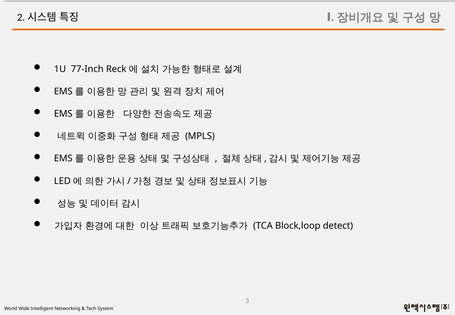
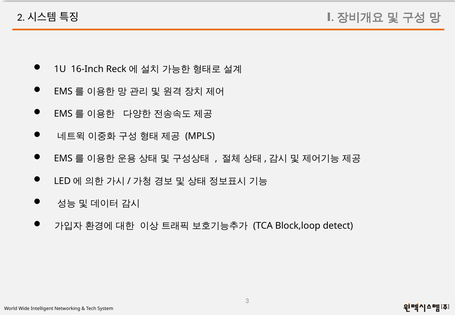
77-Inch: 77-Inch -> 16-Inch (87, 69)
